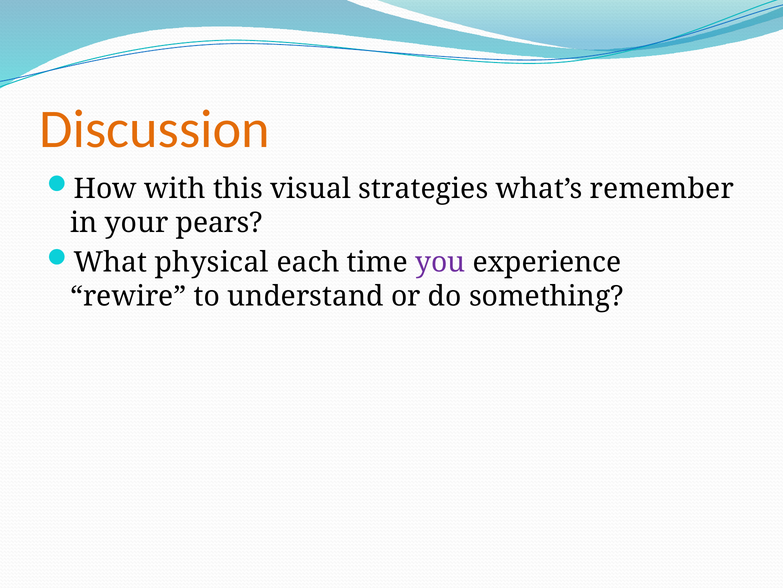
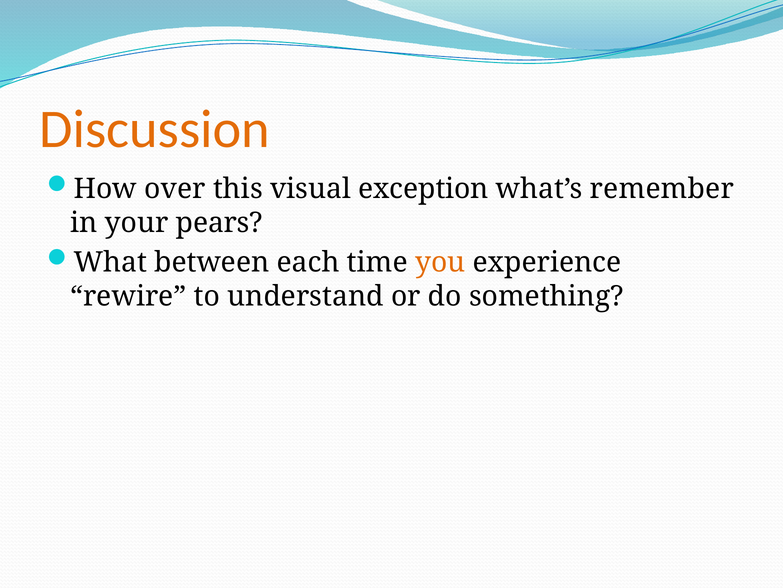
with: with -> over (175, 189)
strategies: strategies -> exception (423, 189)
physical: physical -> between (212, 262)
you colour: purple -> orange (440, 262)
